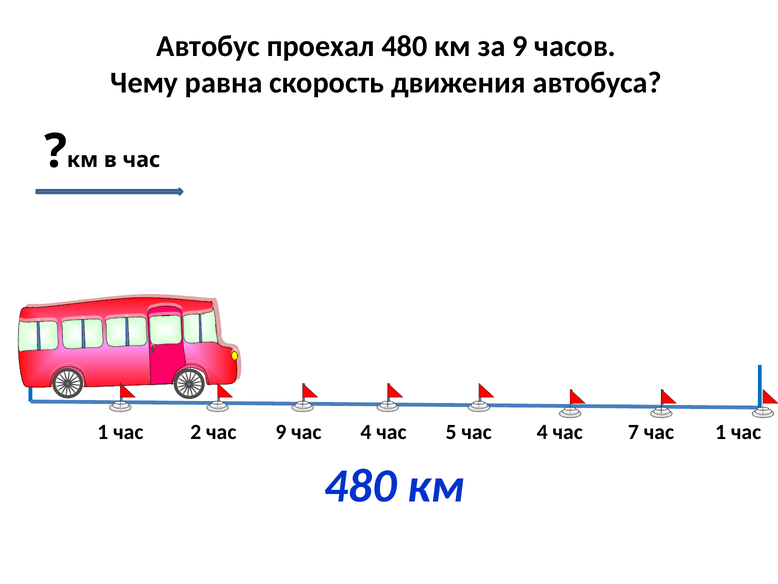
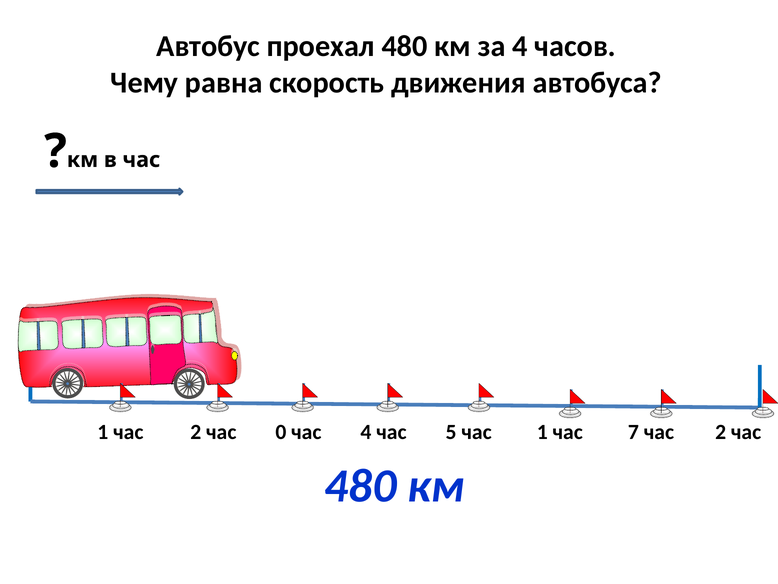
за 9: 9 -> 4 (520, 46)
час 9: 9 -> 0 (281, 432)
5 час 4: 4 -> 1 (542, 432)
7 час 1: 1 -> 2 (721, 432)
